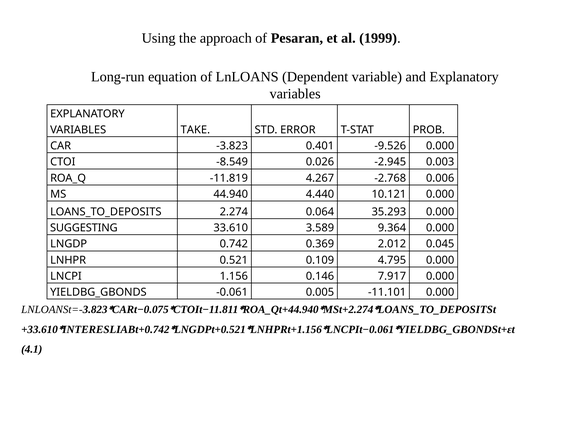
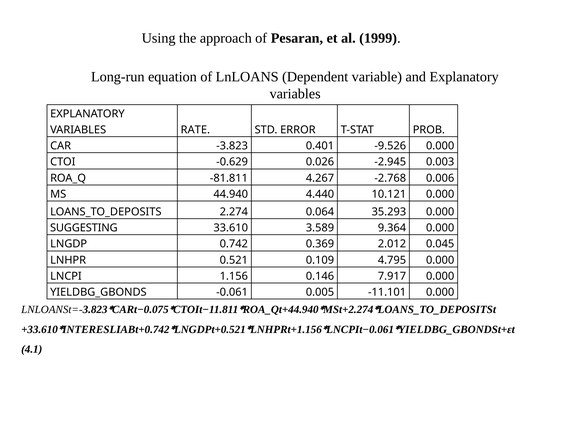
TAKE: TAKE -> RATE (195, 130)
-8.549: -8.549 -> -0.629 (232, 162)
-11.819: -11.819 -> -81.811 (229, 178)
